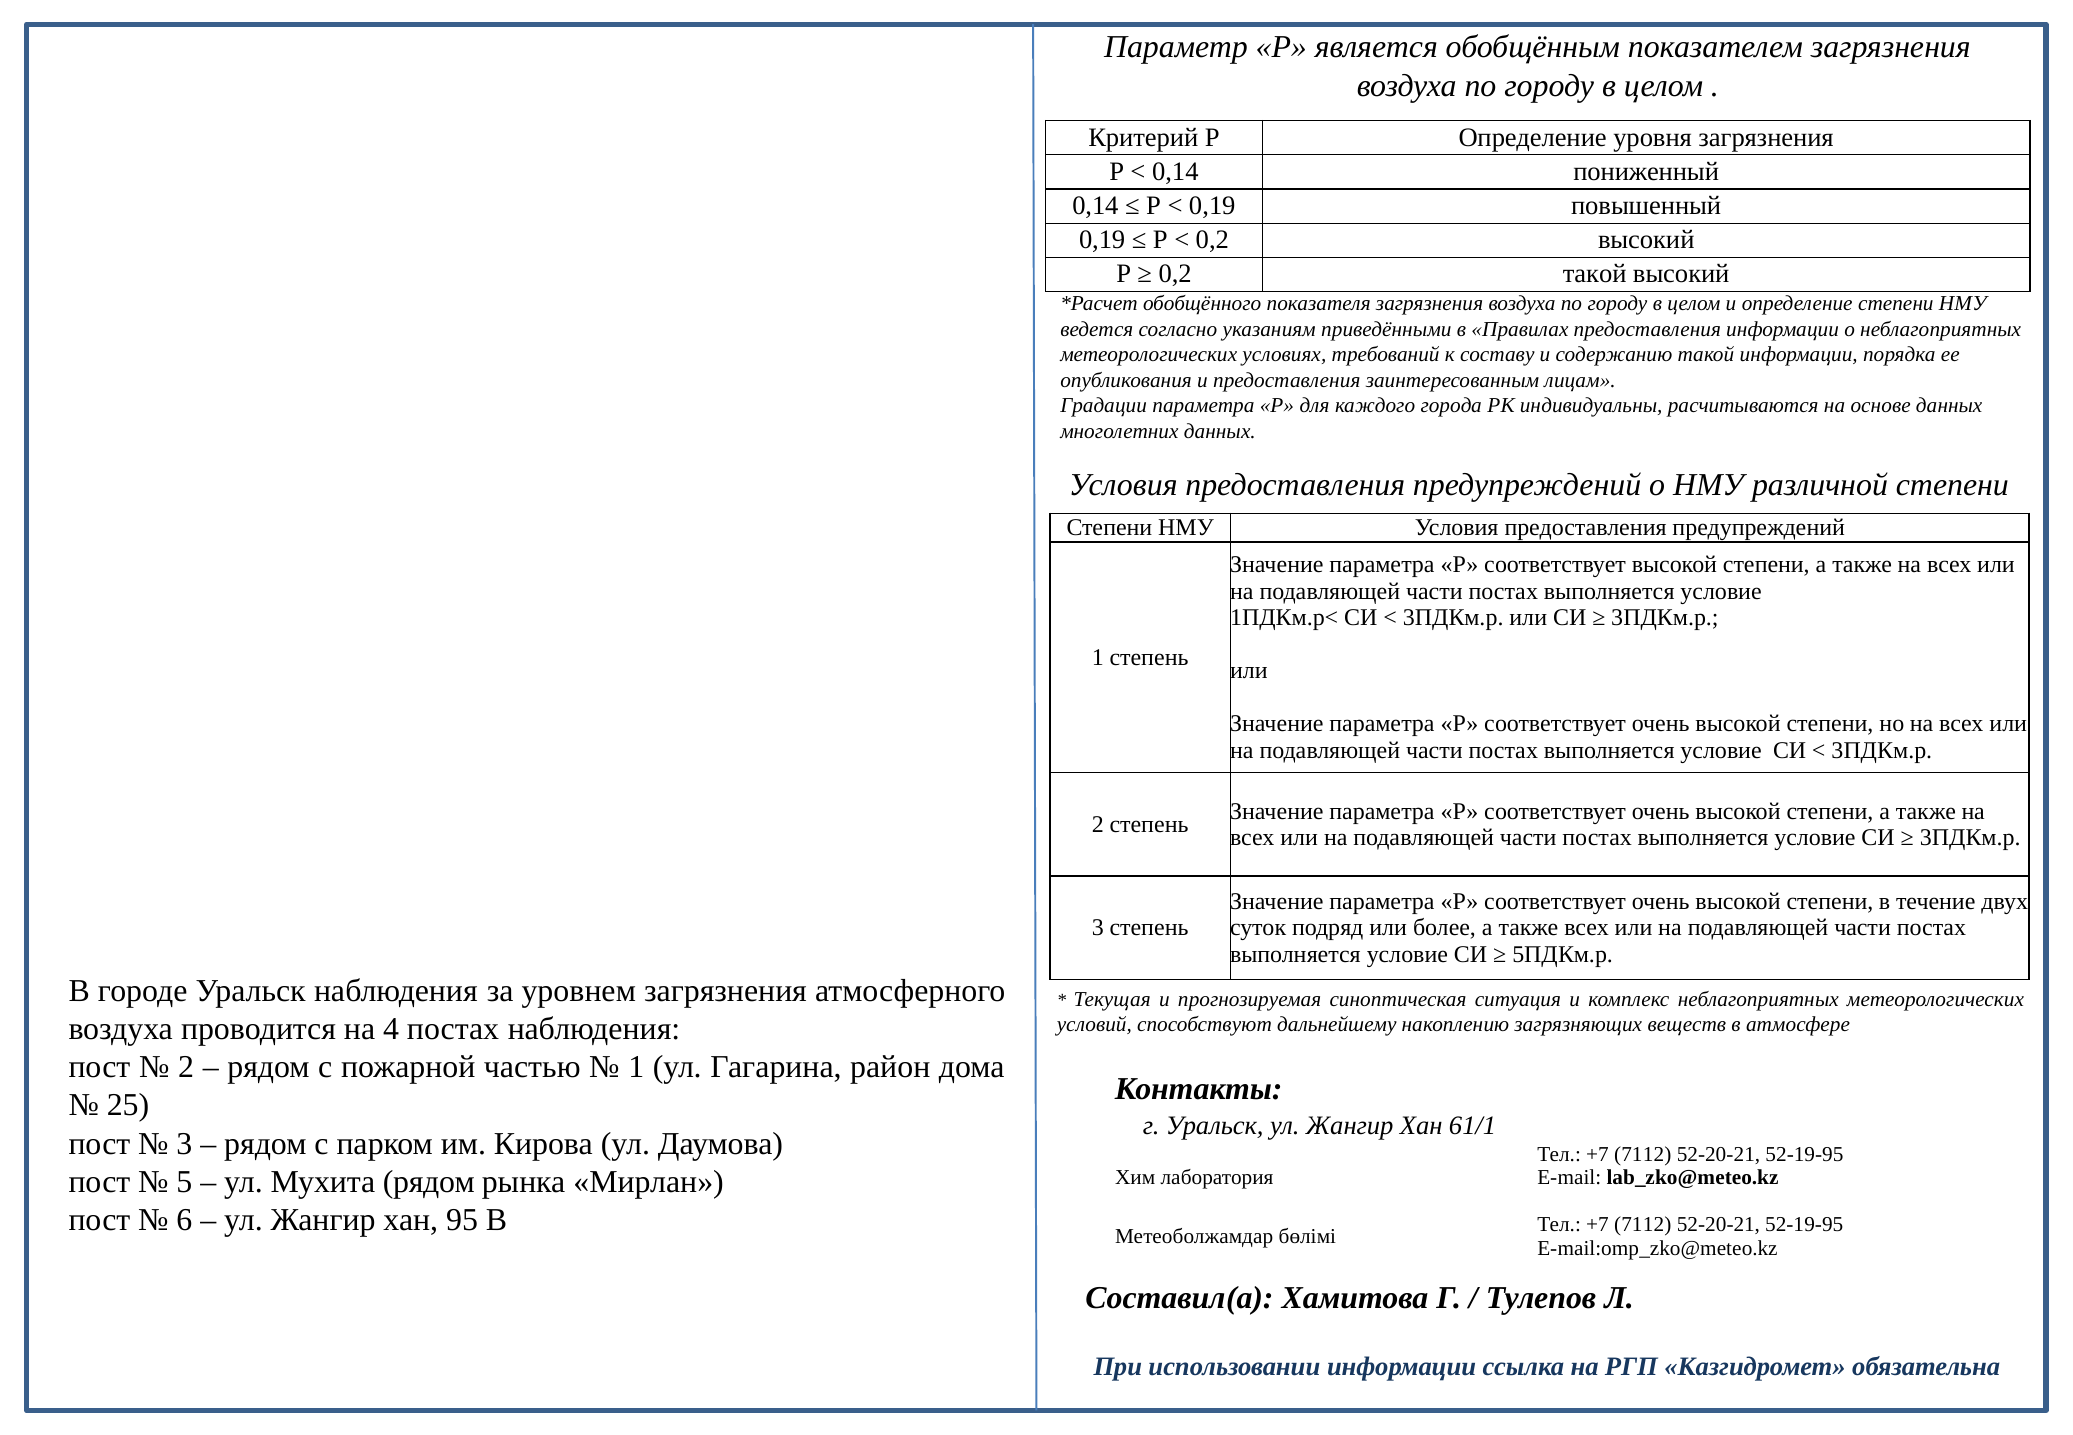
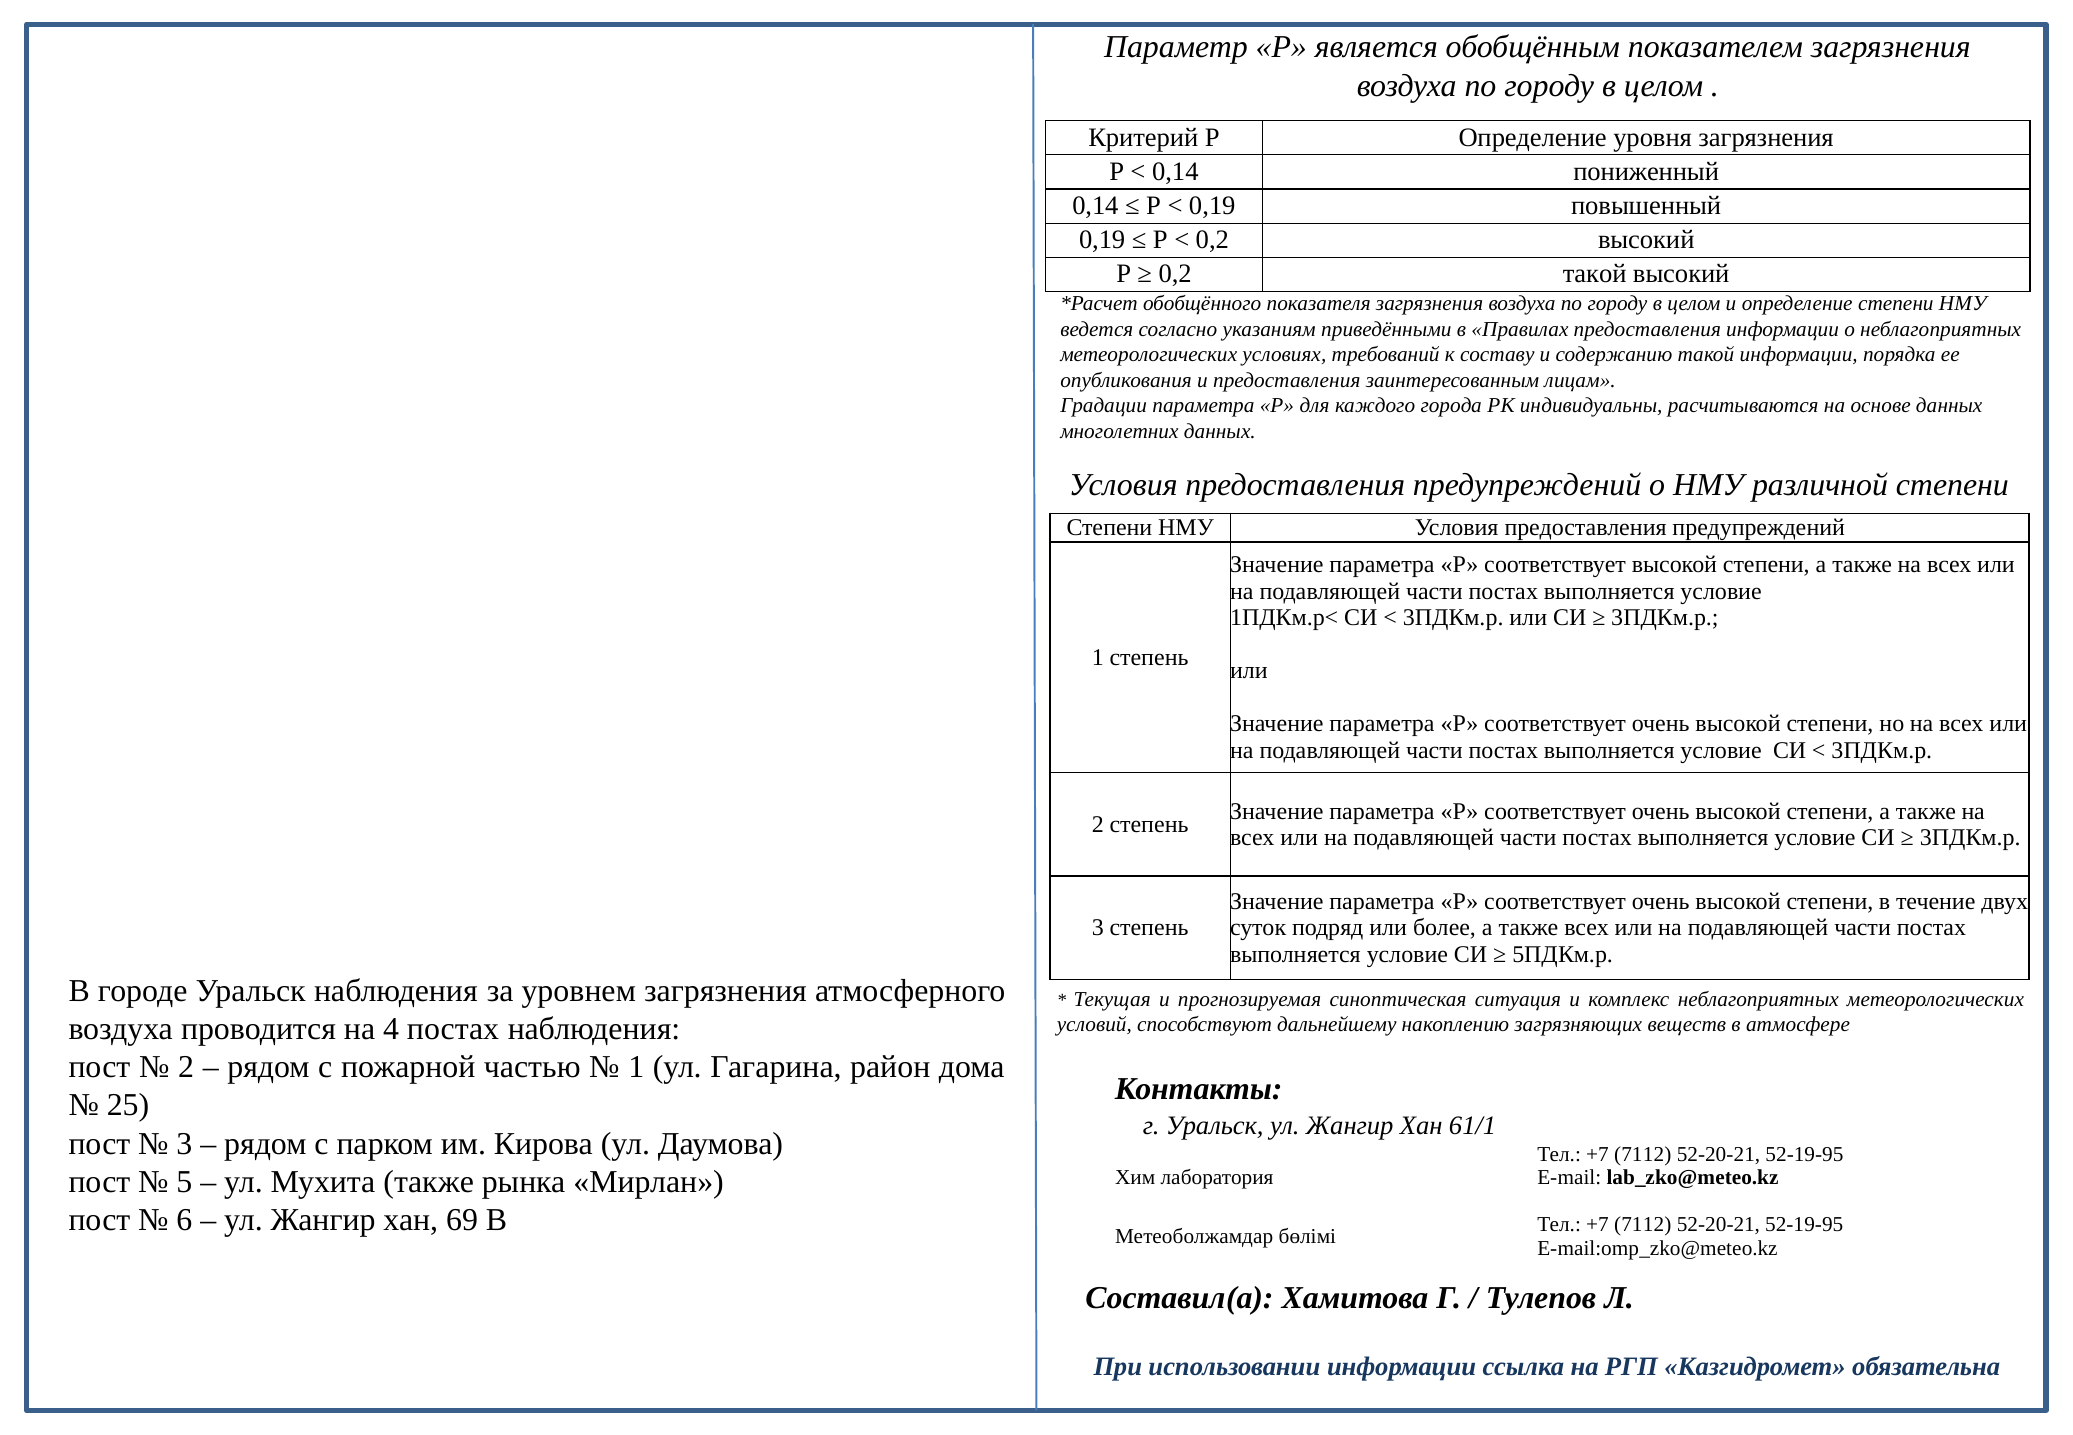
Мухита рядом: рядом -> также (429, 1182)
95: 95 -> 69 (462, 1220)
